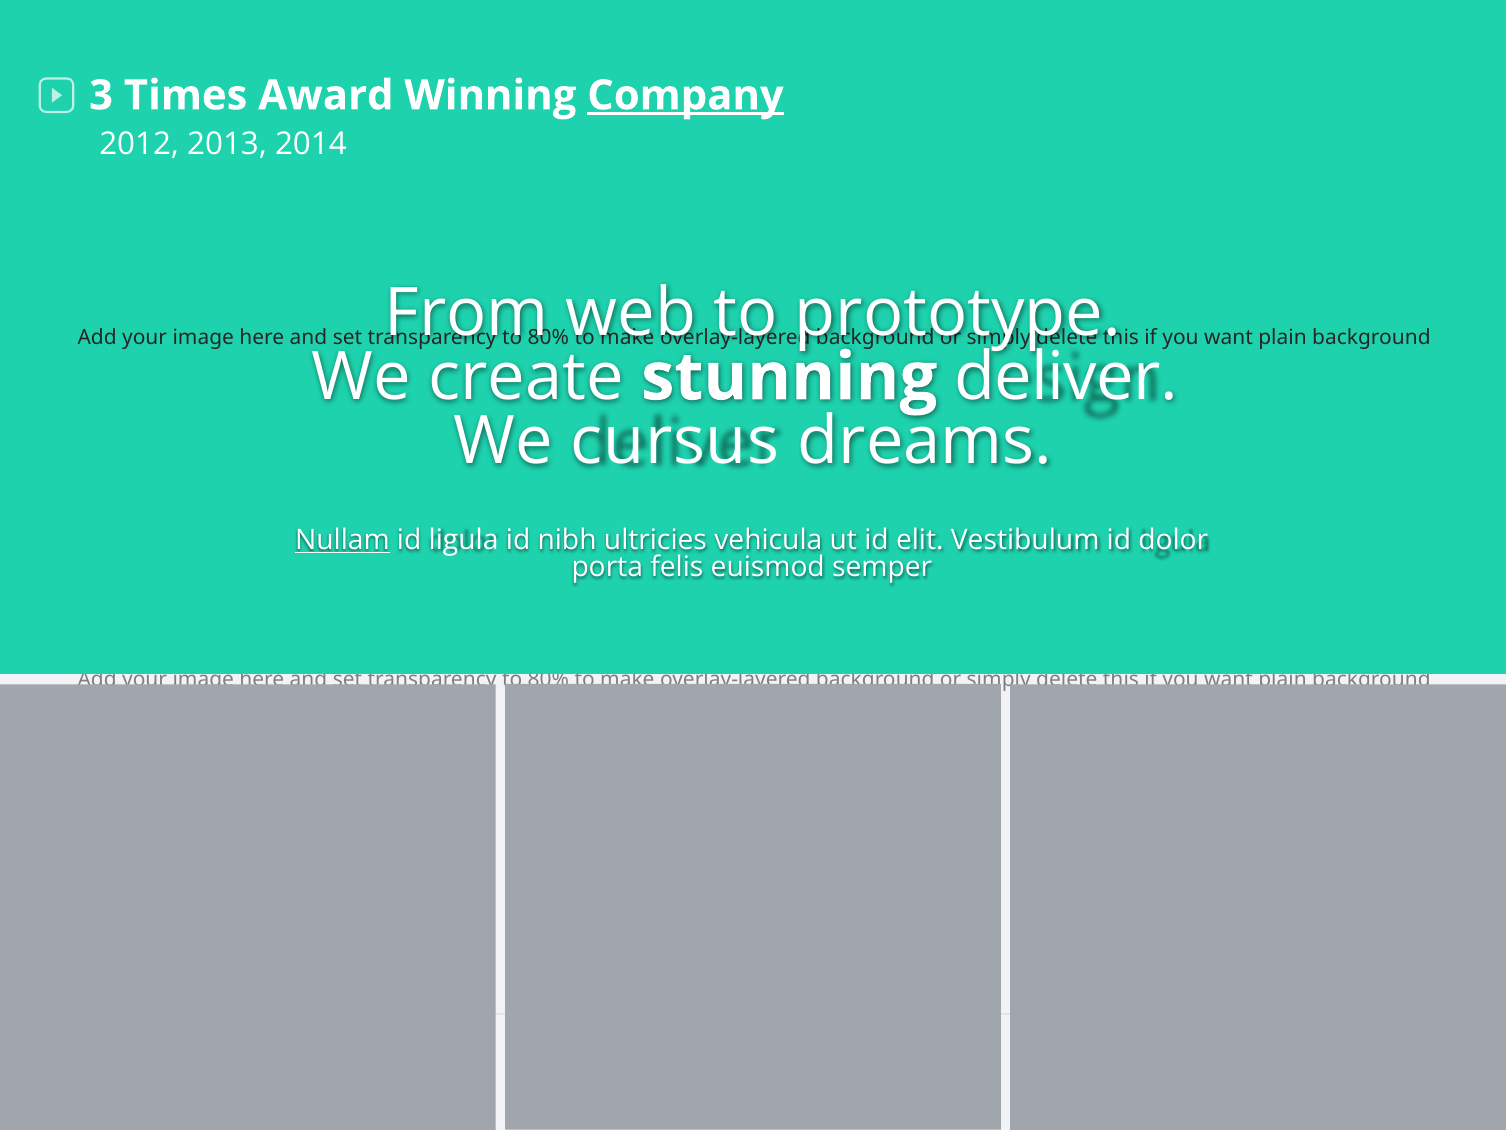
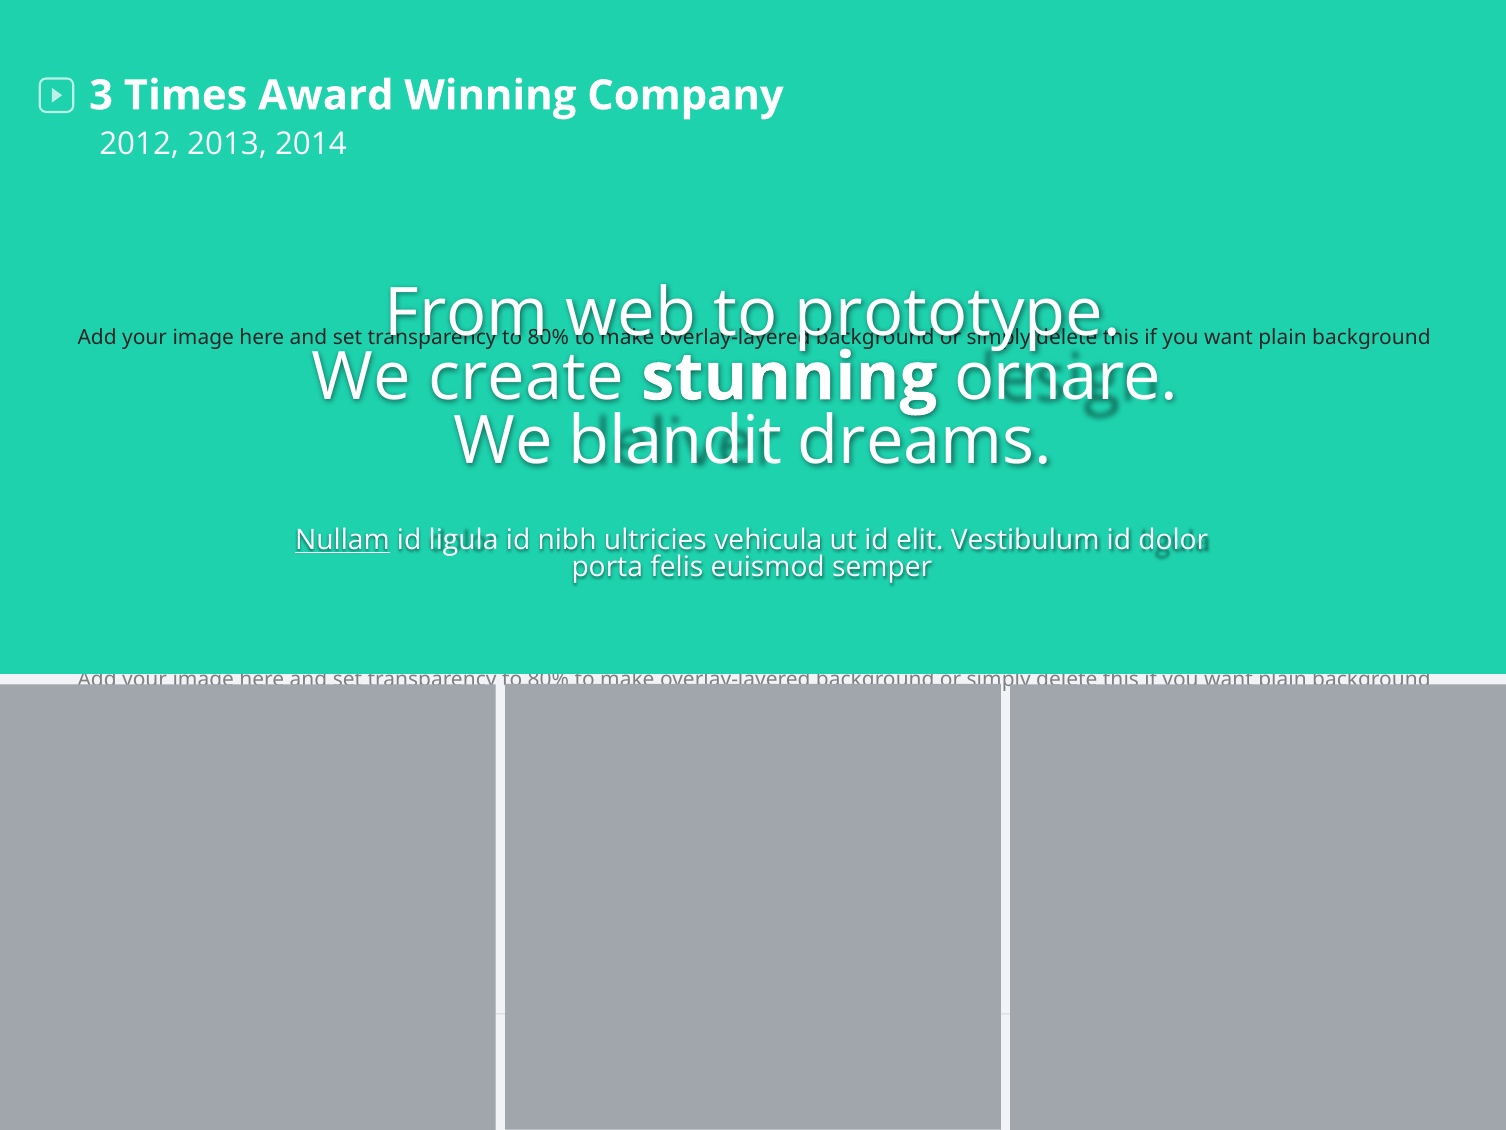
Company underline: present -> none (685, 95)
deliver: deliver -> ornare (1066, 377)
cursus: cursus -> blandit (676, 441)
